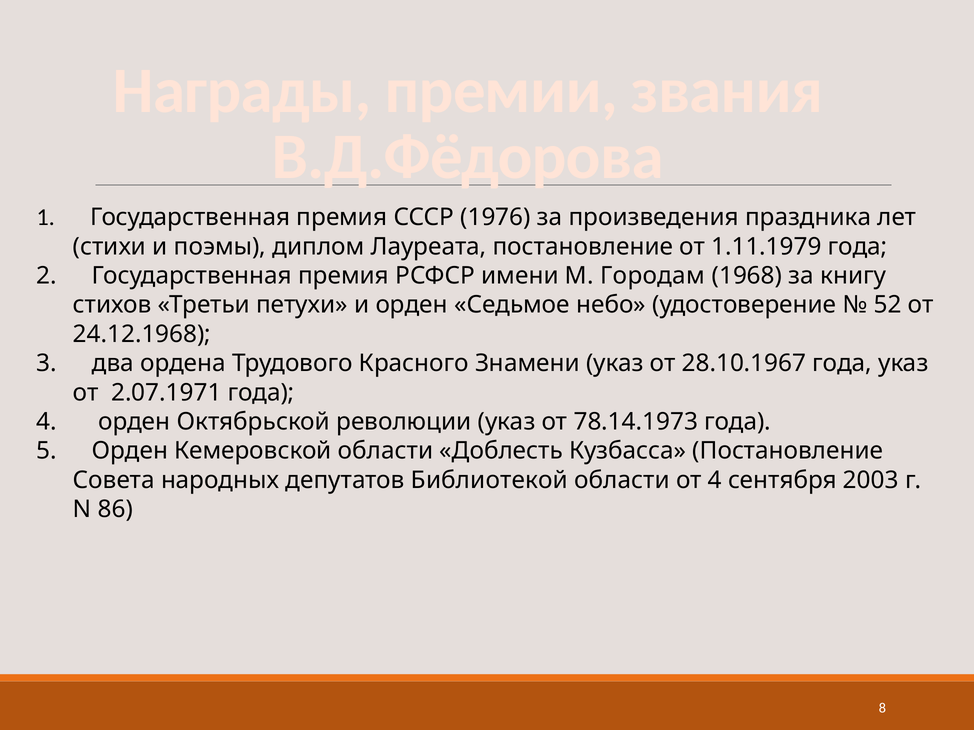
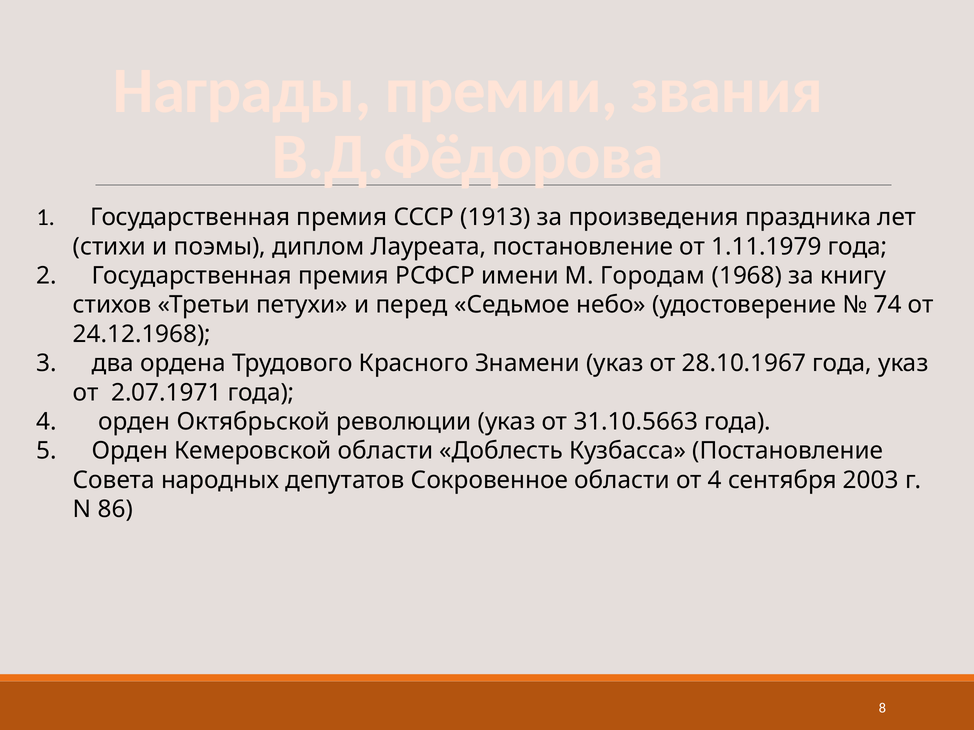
1976: 1976 -> 1913 (495, 217)
и орден: орден -> перед (412, 305)
52: 52 -> 74 (888, 305)
78.14.1973: 78.14.1973 -> 31.10.5663 (636, 422)
Библиотекой: Библиотекой -> Сокровенное (490, 480)
